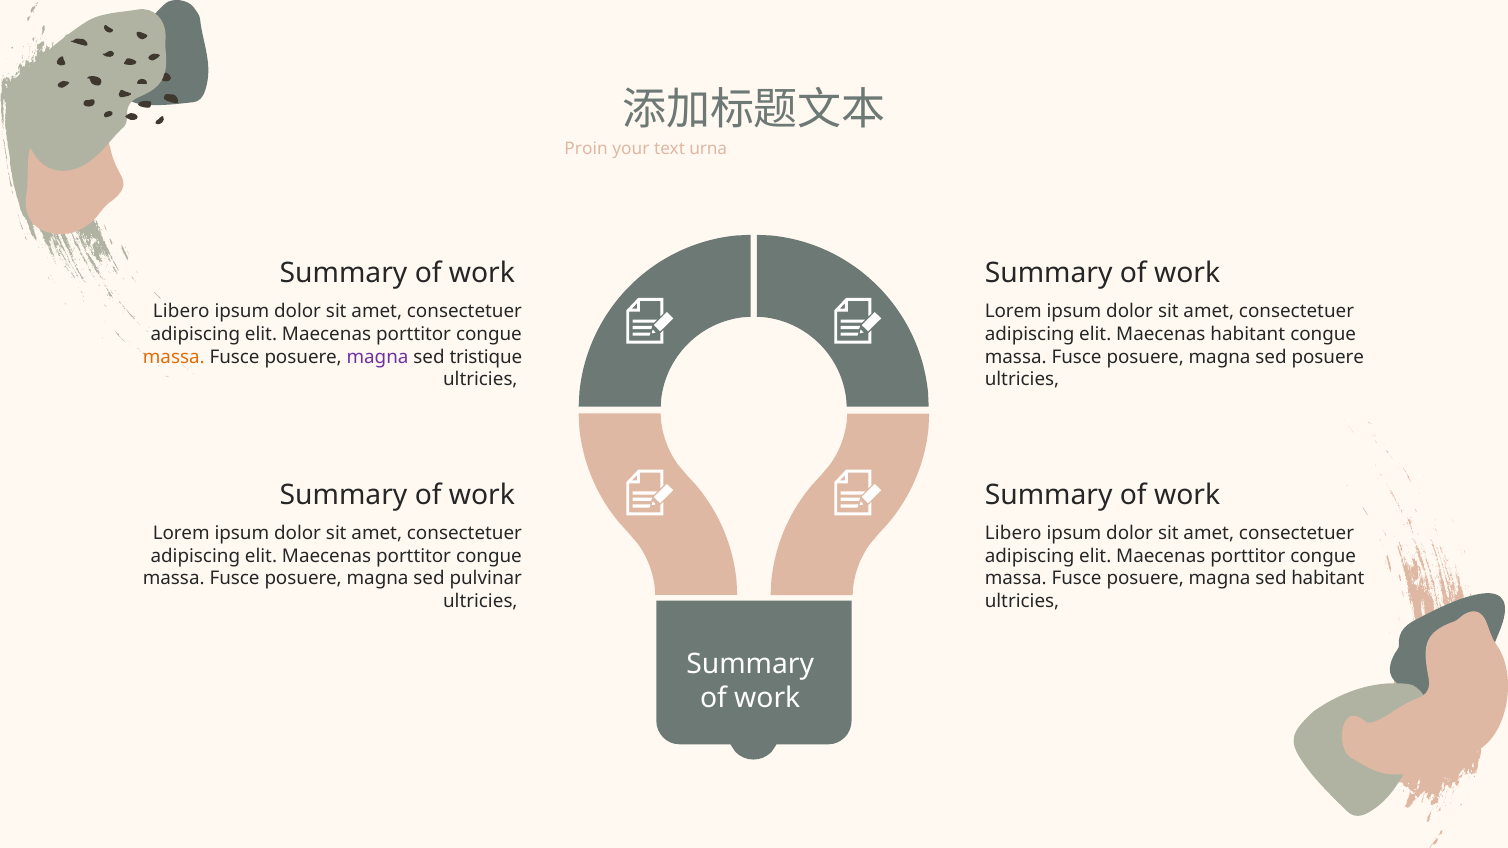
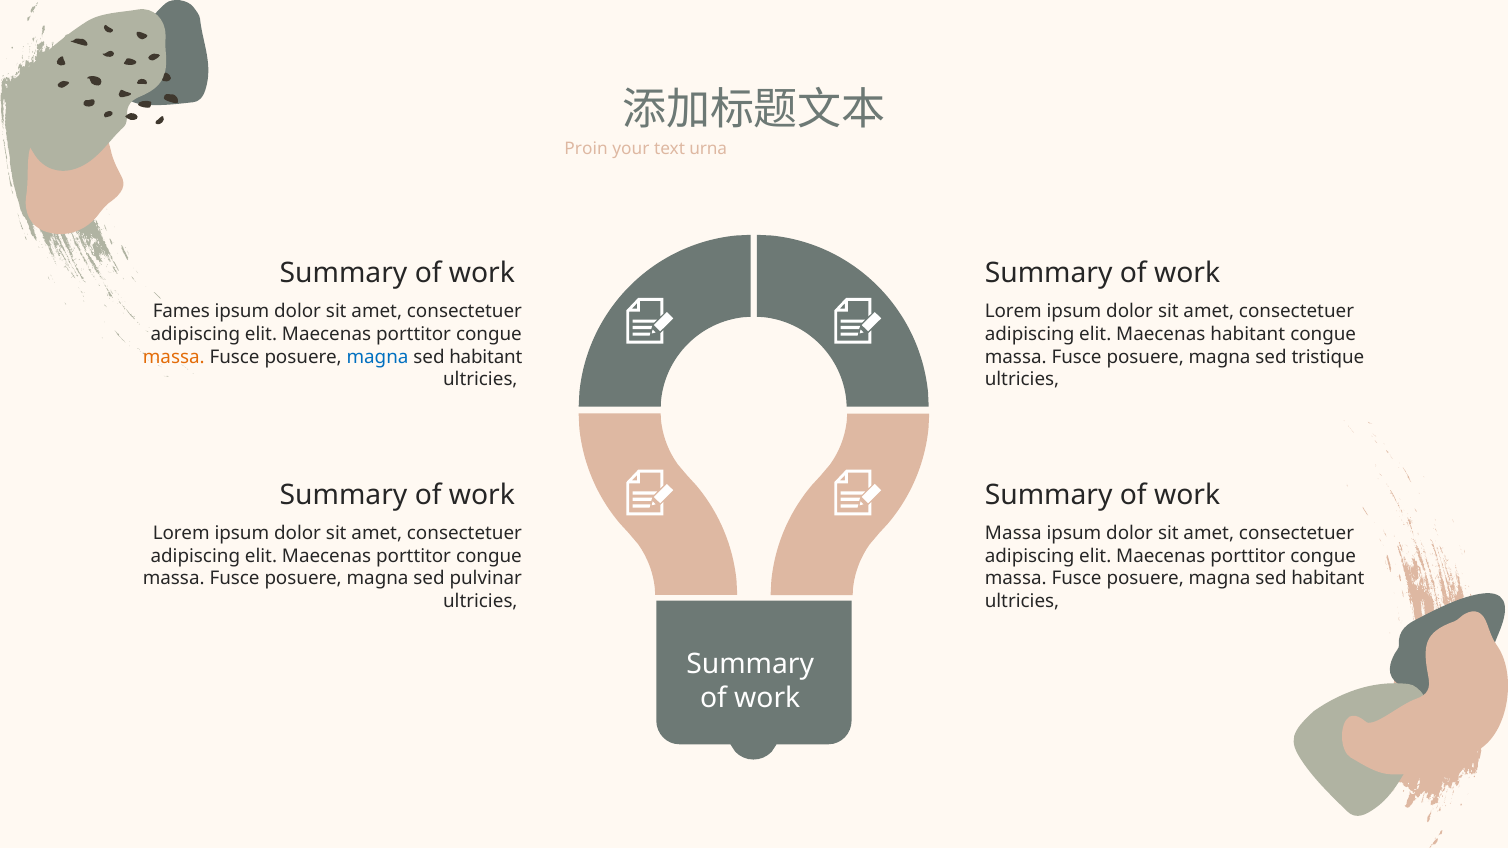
Libero: Libero -> Fames (181, 312)
magna colour: purple -> blue (378, 357)
tristique: tristique -> habitant (486, 357)
sed posuere: posuere -> tristique (1328, 357)
Libero: Libero -> Massa (1013, 533)
